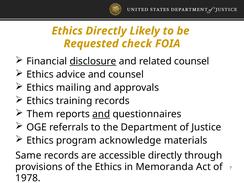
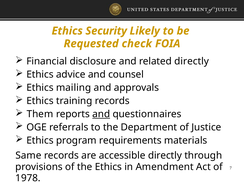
Ethics Directly: Directly -> Security (106, 31)
disclosure underline: present -> none (93, 61)
related counsel: counsel -> directly (192, 61)
acknowledge: acknowledge -> requirements (130, 140)
Memoranda: Memoranda -> Amendment (165, 167)
